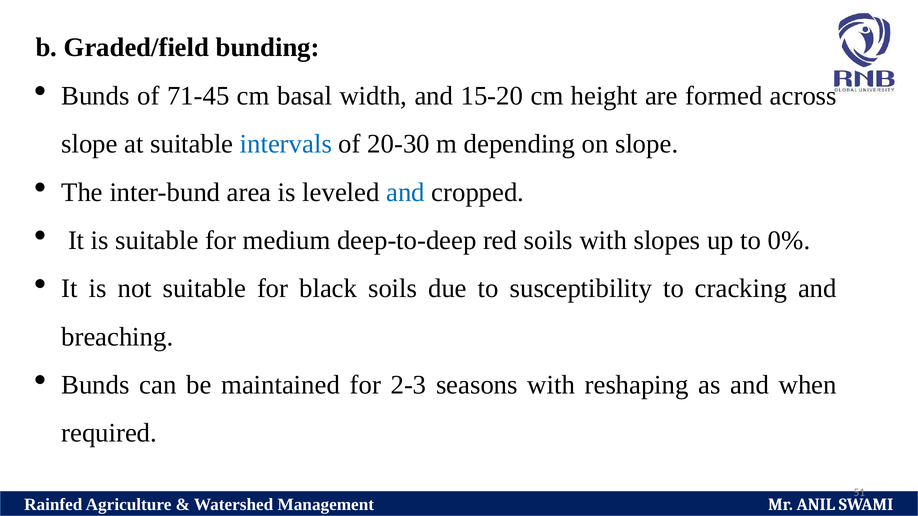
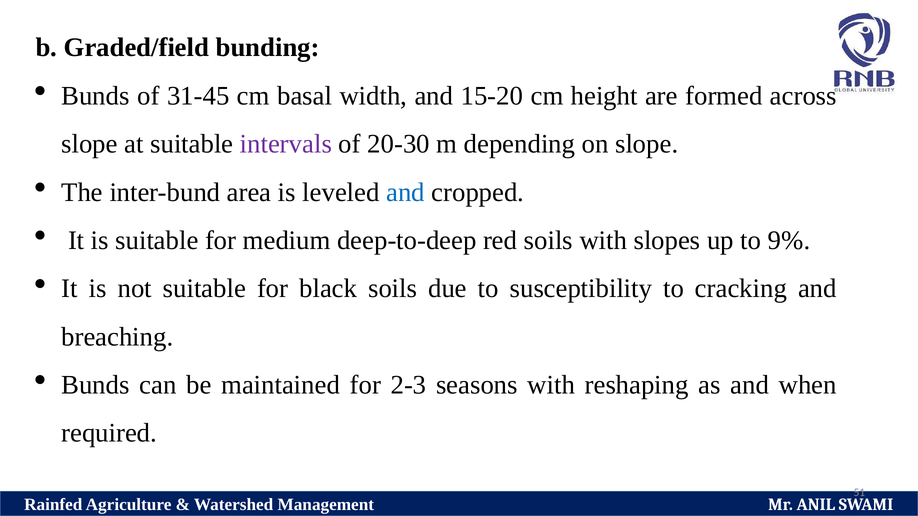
71-45: 71-45 -> 31-45 (198, 96)
intervals colour: blue -> purple (286, 144)
0%: 0% -> 9% (789, 241)
